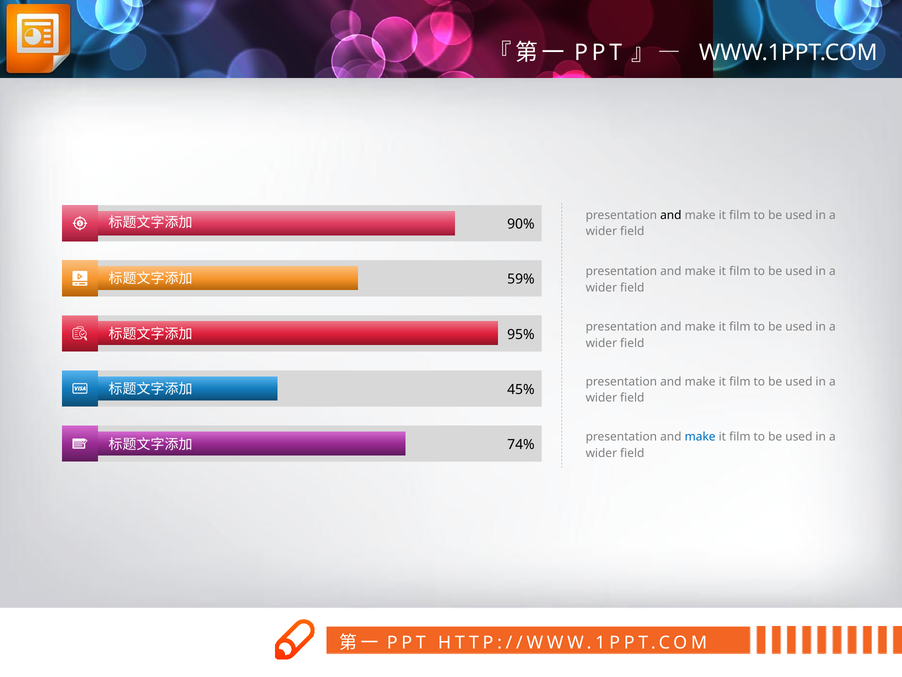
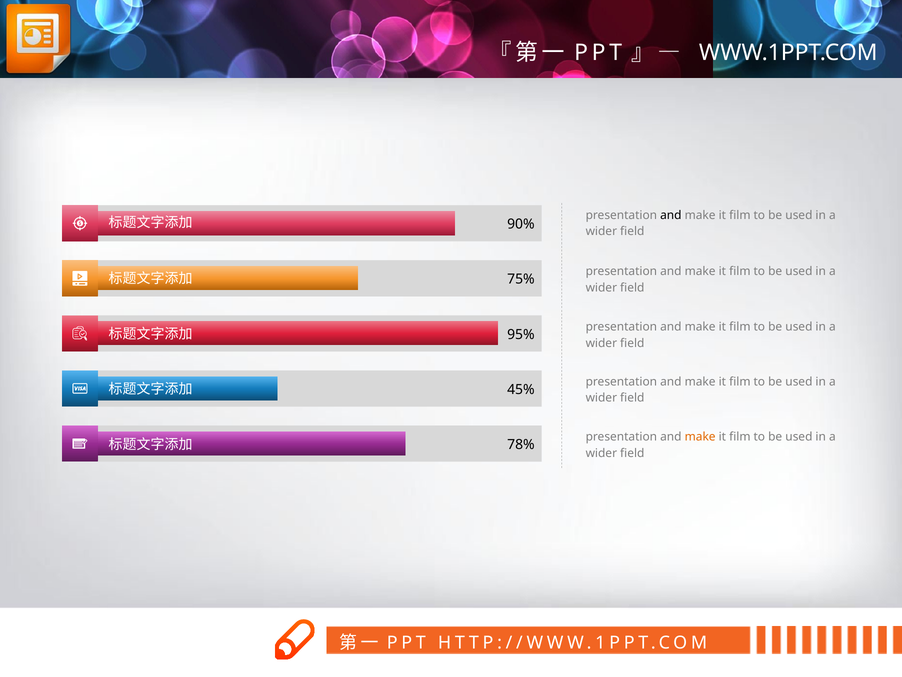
59%: 59% -> 75% (521, 279)
make colour: blue -> orange (700, 437)
74%: 74% -> 78% (521, 444)
